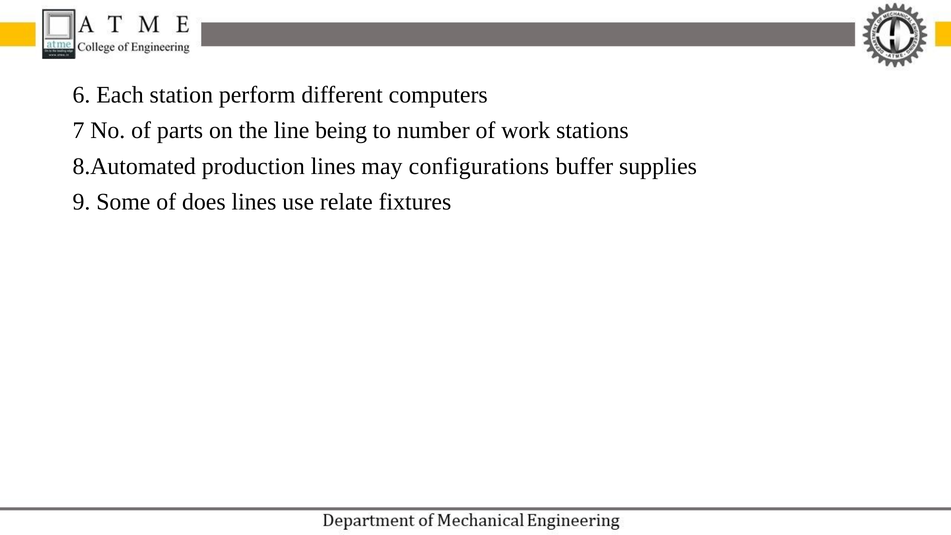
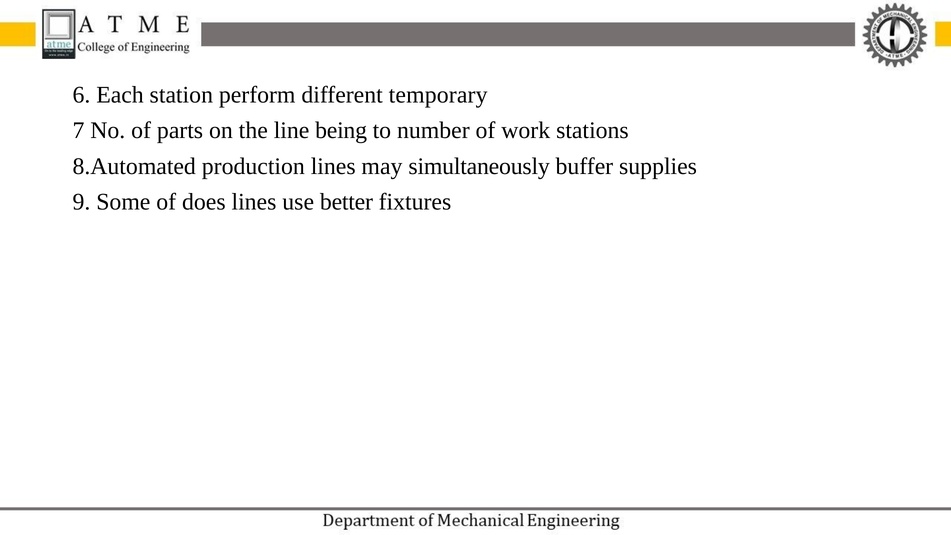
computers: computers -> temporary (438, 95)
configurations: configurations -> simultaneously (479, 166)
relate: relate -> better (346, 202)
